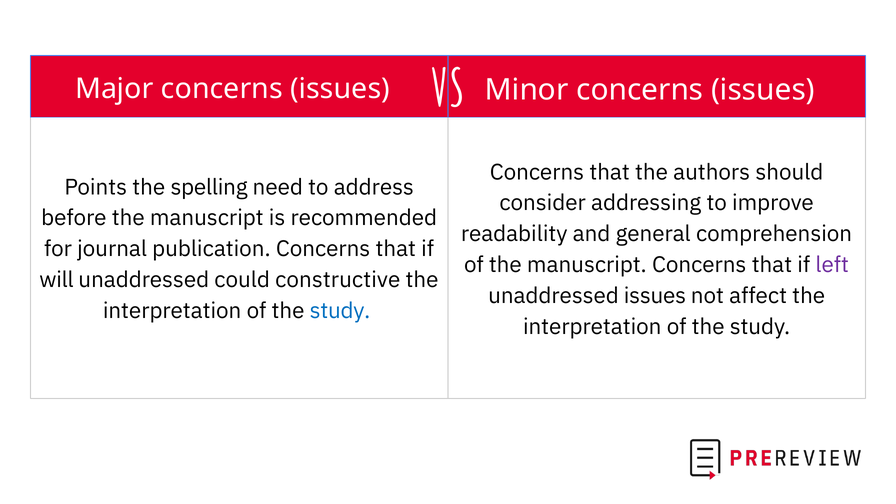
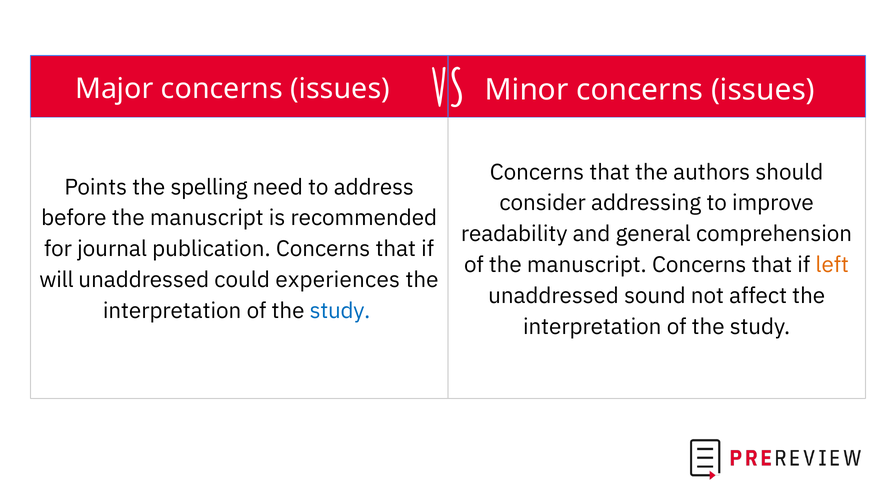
left colour: purple -> orange (832, 265)
constructive: constructive -> experiences (338, 280)
unaddressed issues: issues -> sound (655, 296)
